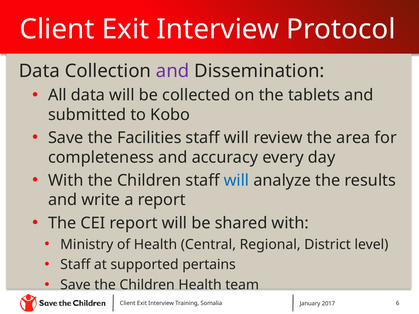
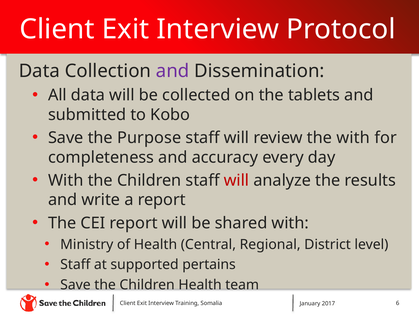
Facilities: Facilities -> Purpose (149, 138)
the area: area -> with (353, 138)
will colour: blue -> red (236, 181)
